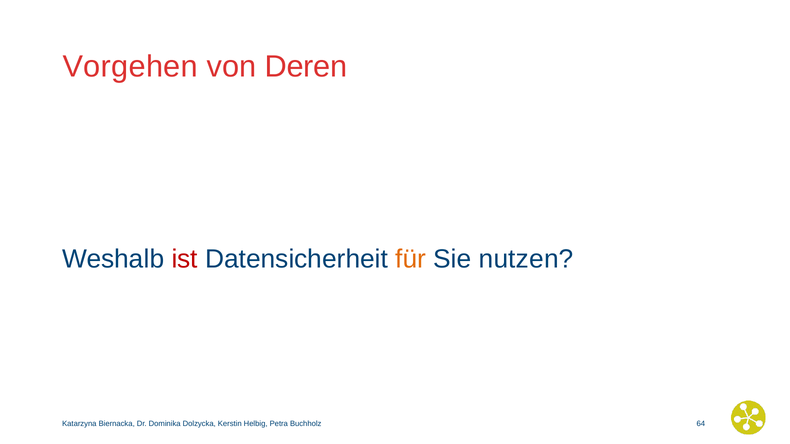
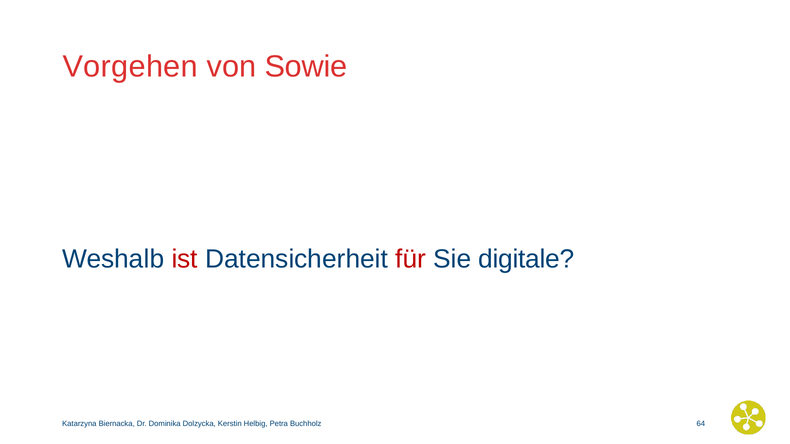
Deren: Deren -> Sowie (306, 66)
für colour: orange -> red (411, 259)
nutzen: nutzen -> digitale (526, 259)
